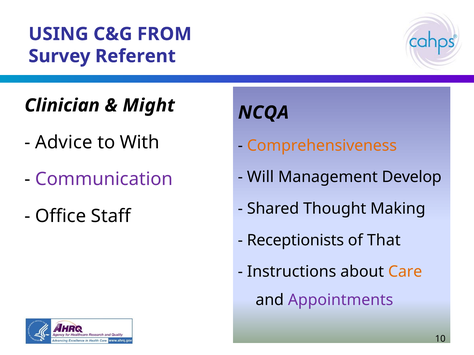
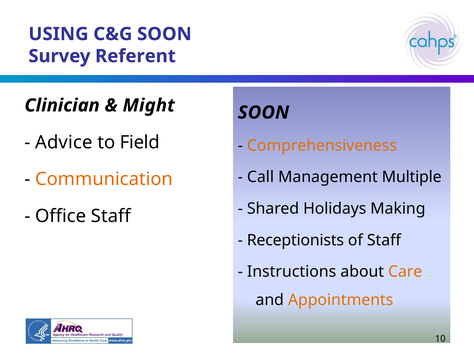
C&G FROM: FROM -> SOON (164, 34)
NCQA: NCQA -> SOON (263, 113)
With: With -> Field (140, 142)
Will: Will -> Call (260, 177)
Develop: Develop -> Multiple (412, 177)
Communication colour: purple -> orange (104, 179)
Thought: Thought -> Holidays (335, 209)
of That: That -> Staff (384, 240)
Appointments colour: purple -> orange (341, 301)
